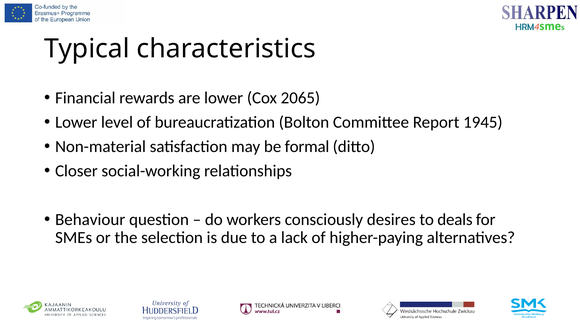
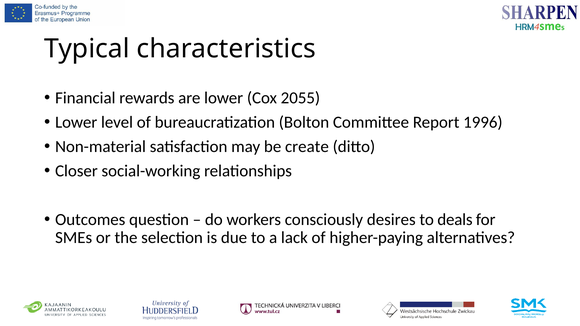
2065: 2065 -> 2055 (300, 98)
1945: 1945 -> 1996 (483, 122)
formal: formal -> create (307, 147)
Behaviour: Behaviour -> Outcomes (90, 220)
